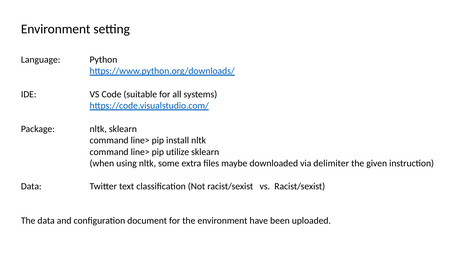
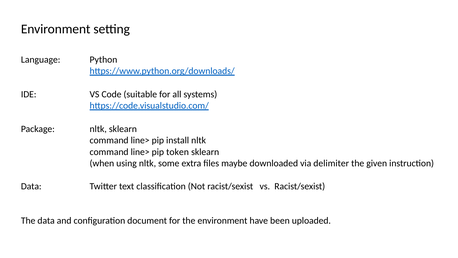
utilize: utilize -> token (178, 152)
